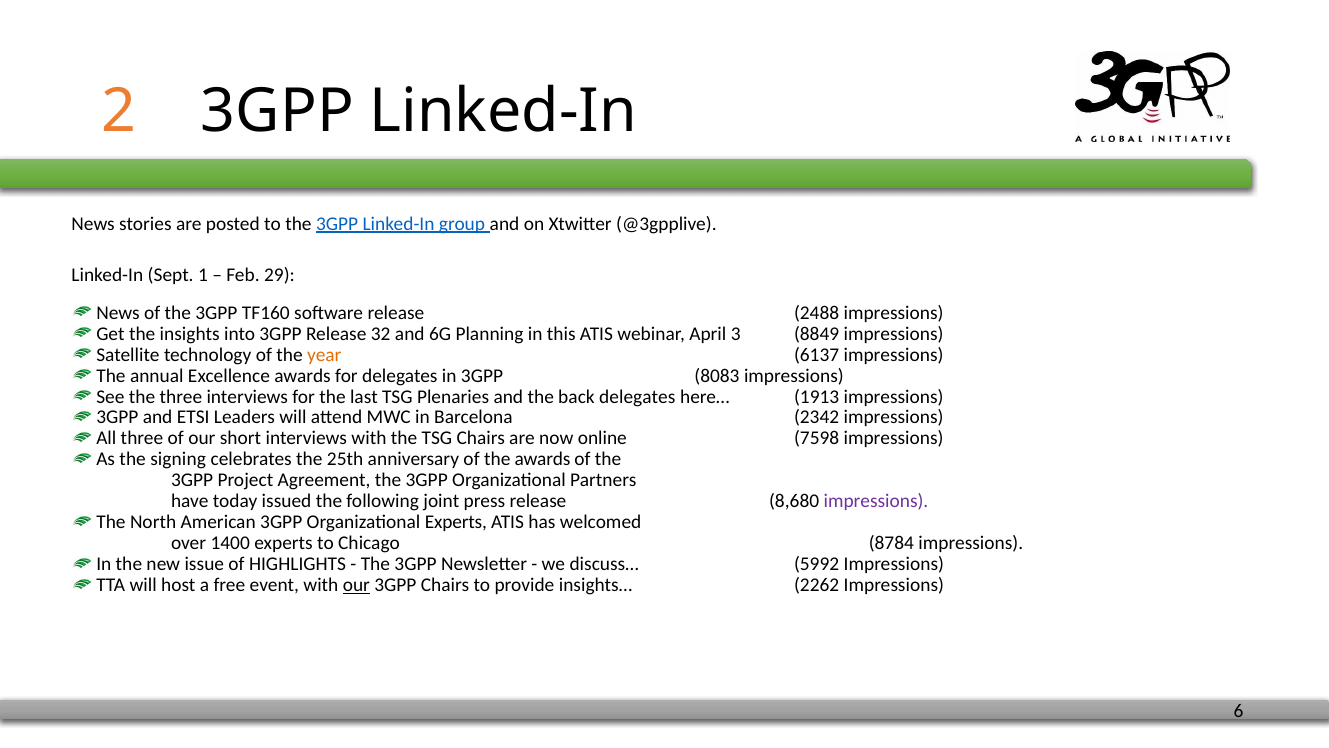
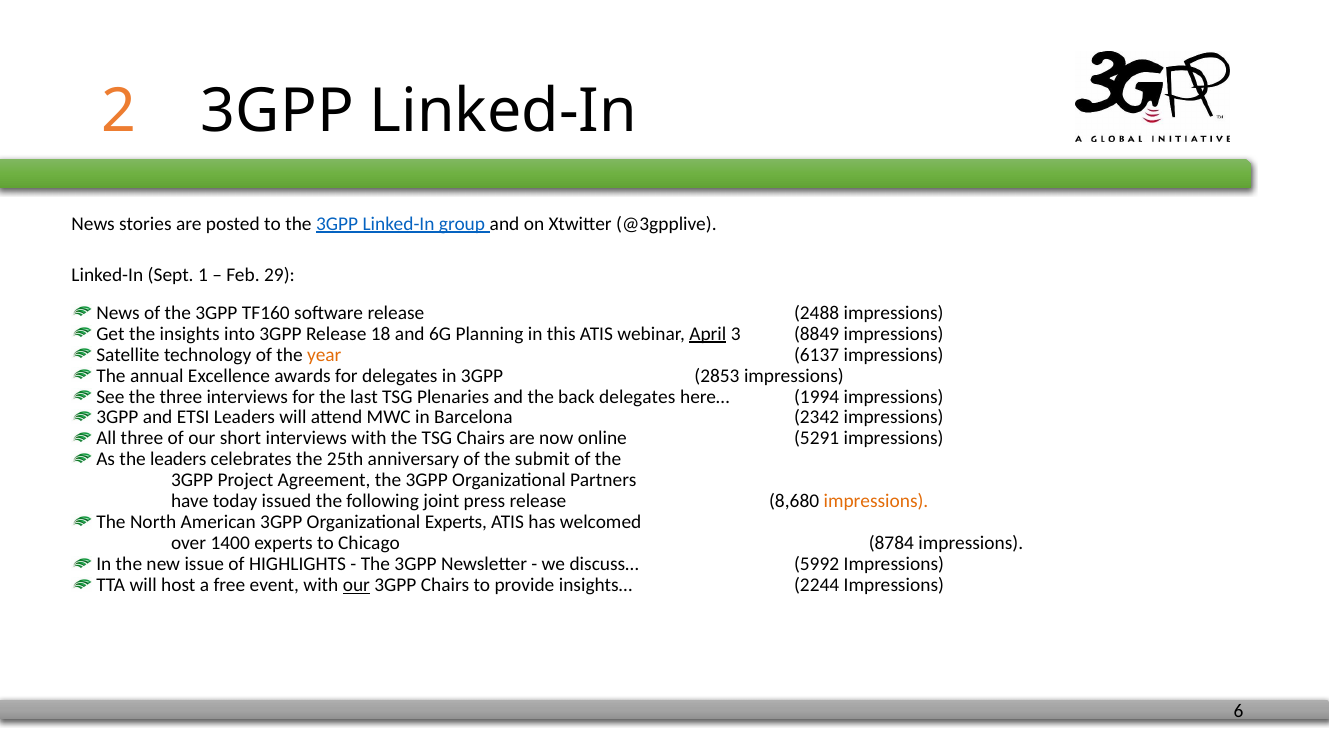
32: 32 -> 18 (381, 334)
April underline: none -> present (708, 334)
8083: 8083 -> 2853 (717, 375)
1913: 1913 -> 1994 (817, 396)
7598: 7598 -> 5291 (817, 438)
the signing: signing -> leaders (178, 459)
the awards: awards -> submit (542, 459)
impressions colour: purple -> orange (876, 501)
2262: 2262 -> 2244 (817, 585)
